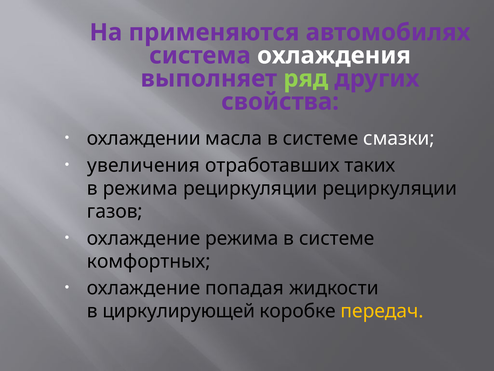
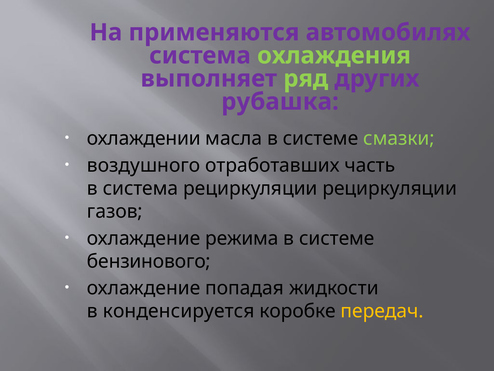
охлаждения colour: white -> light green (334, 55)
свойства: свойства -> рубашка (280, 102)
смазки colour: white -> light green (399, 138)
увеличения: увеличения -> воздушного (144, 165)
таких: таких -> часть (370, 165)
в режима: режима -> система (140, 188)
комфортных: комфортных -> бензинового (149, 261)
циркулирующей: циркулирующей -> конденсируется (179, 311)
